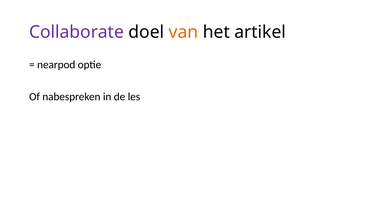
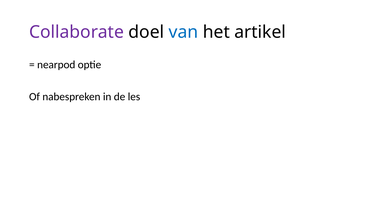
van colour: orange -> blue (183, 32)
